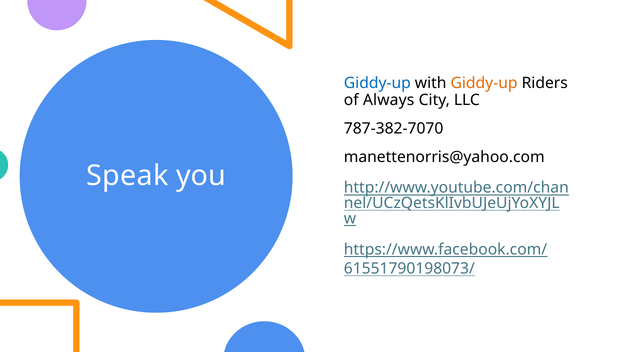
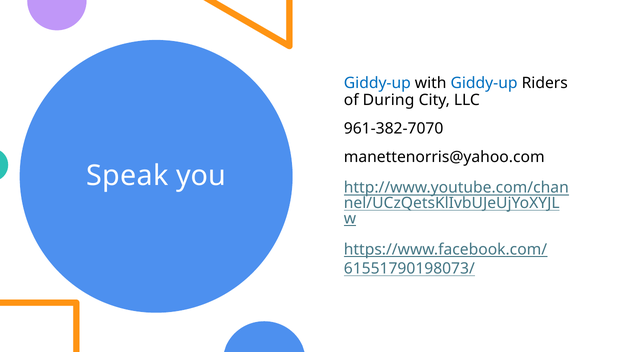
Giddy-up colour: orange -> blue (484, 83)
Always: Always -> During (389, 100)
787-382-7070: 787-382-7070 -> 961-382-7070 (394, 129)
